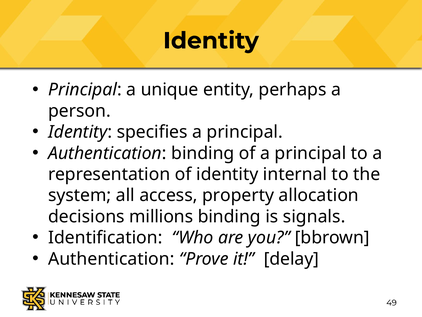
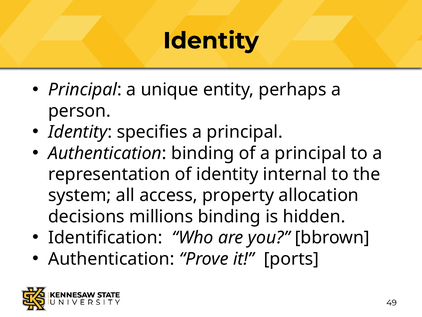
signals: signals -> hidden (314, 216)
delay: delay -> ports (291, 259)
